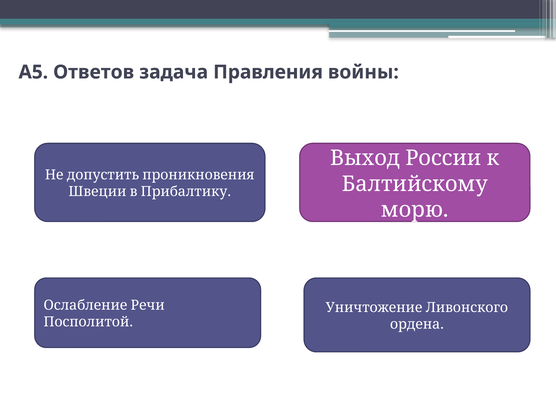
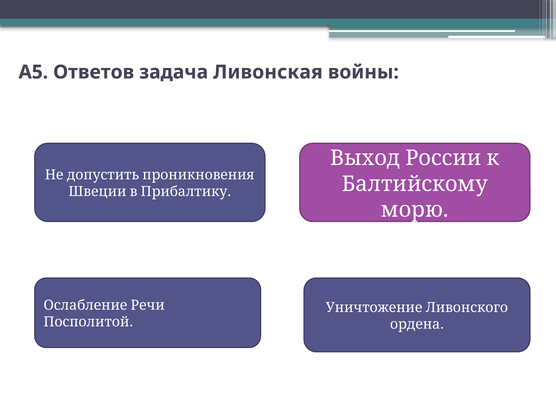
Правления: Правления -> Ливонская (268, 72)
